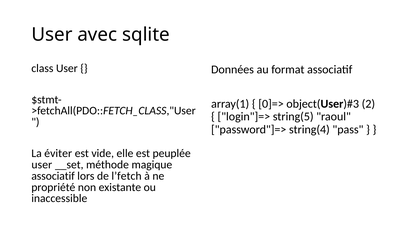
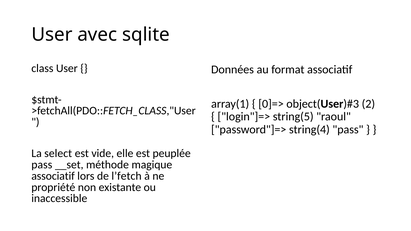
éviter: éviter -> select (58, 154)
user: user -> pass (42, 165)
